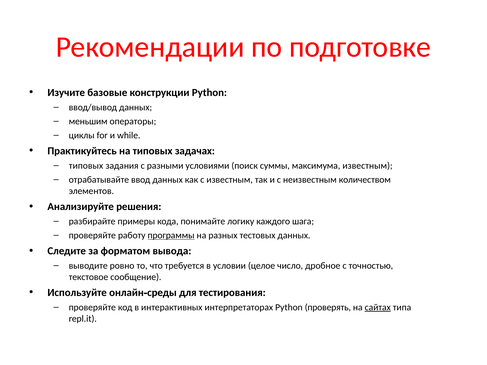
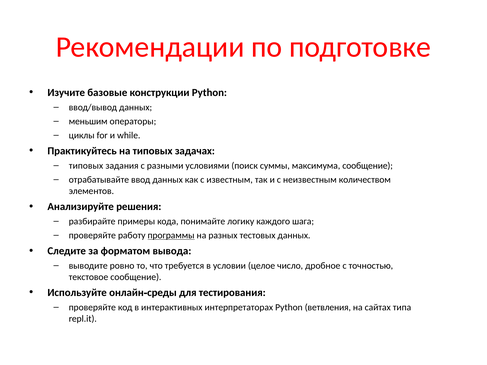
максимума известным: известным -> сообщение (368, 166)
проверять: проверять -> ветвления (328, 308)
сайтах underline: present -> none (378, 308)
